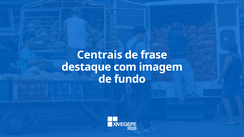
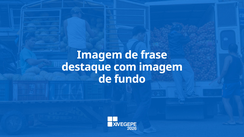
Centrais: Centrais -> Imagem (100, 55)
